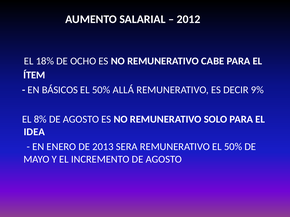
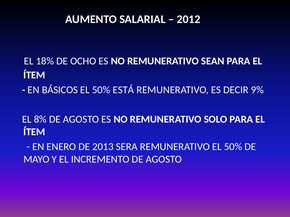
CABE: CABE -> SEAN (213, 61)
ALLÁ: ALLÁ -> ESTÁ (123, 90)
IDEA: IDEA -> ÍTEM (34, 132)
